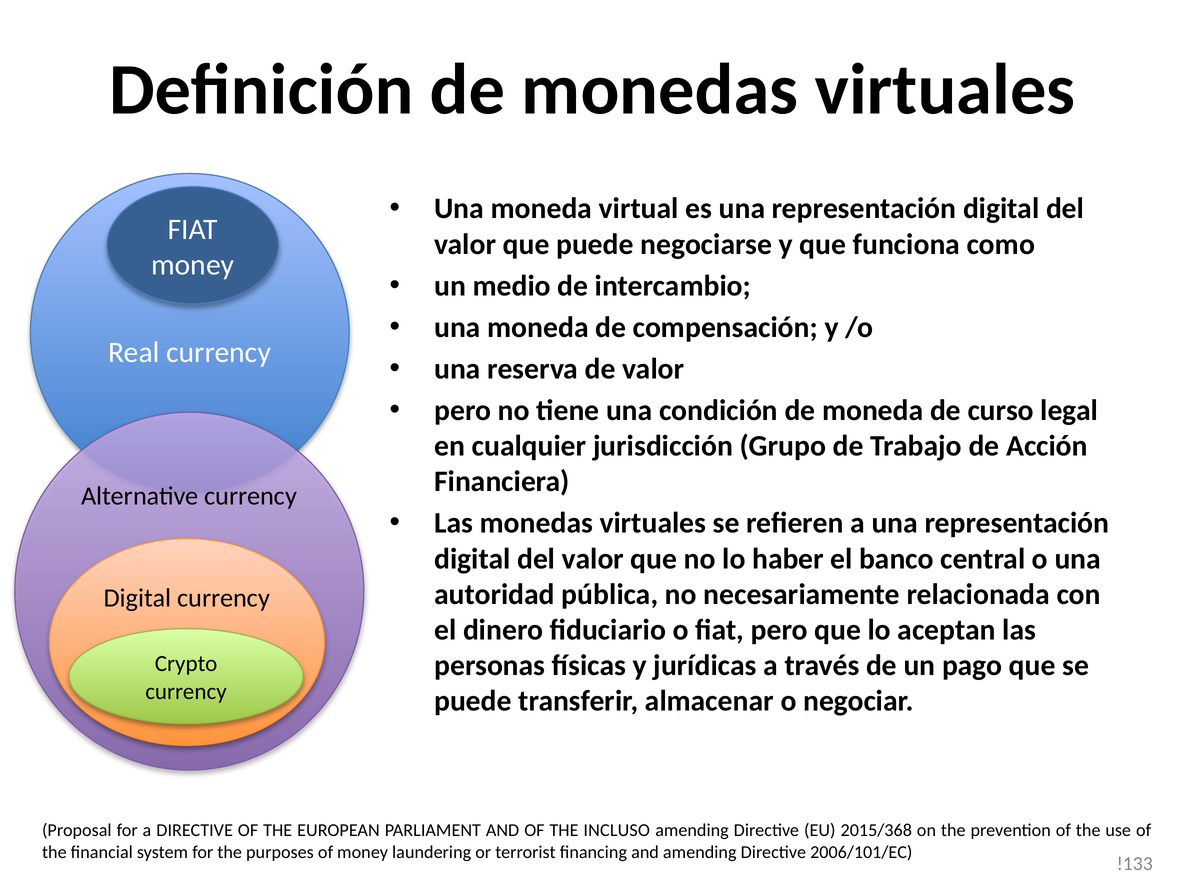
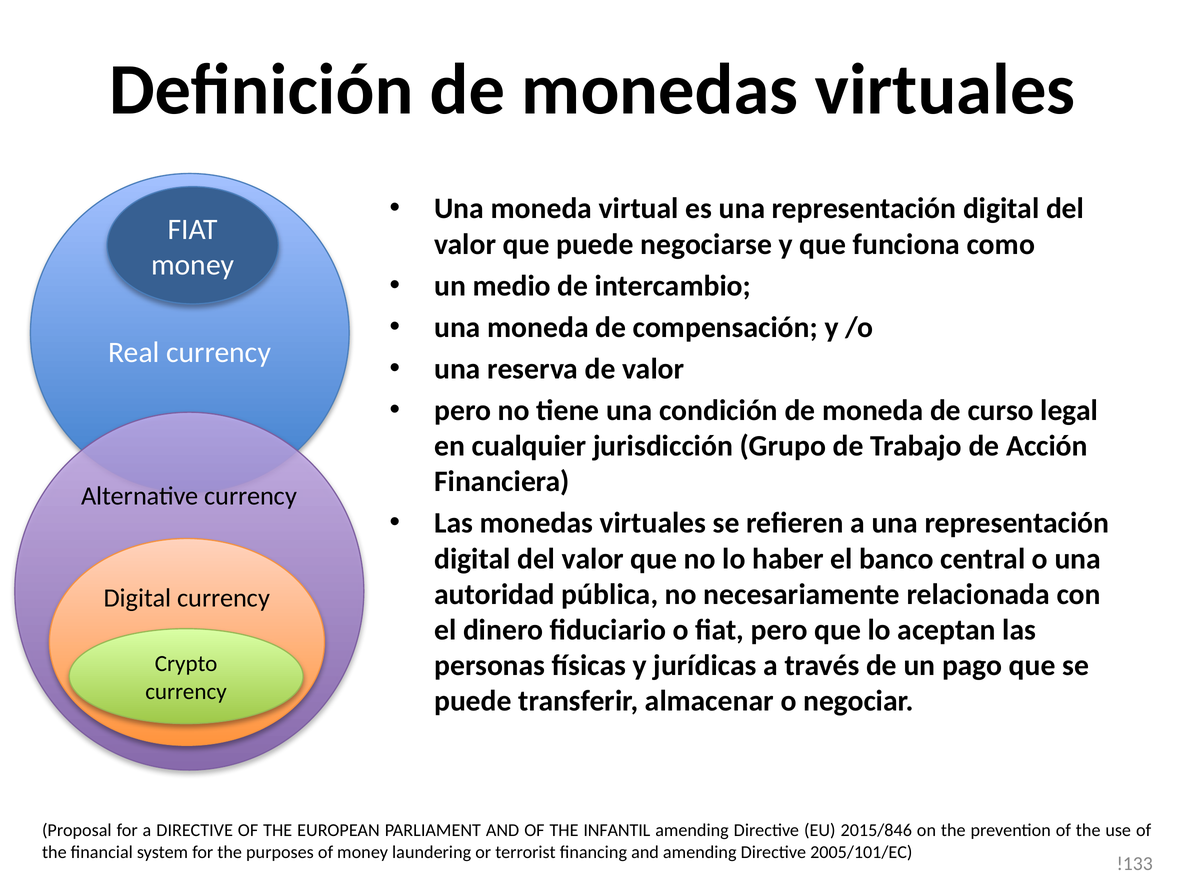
INCLUSO: INCLUSO -> INFANTIL (617, 830)
2015/368: 2015/368 -> 2015/846 (876, 830)
2006/101/EC: 2006/101/EC -> 2005/101/EC (861, 852)
